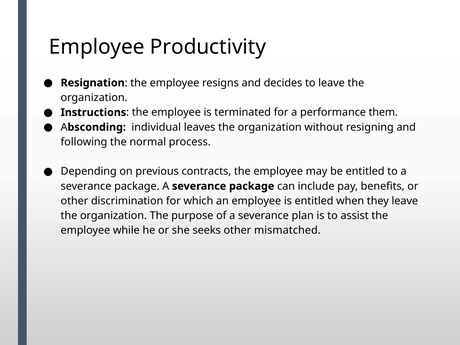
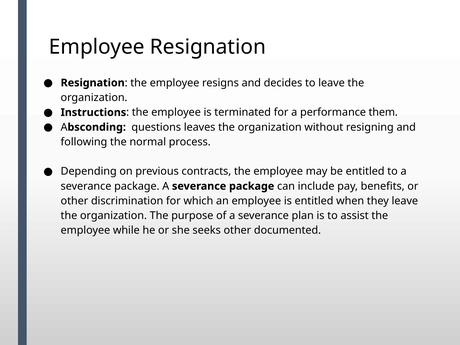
Employee Productivity: Productivity -> Resignation (208, 47)
individual: individual -> questions (156, 127)
mismatched: mismatched -> documented (287, 230)
